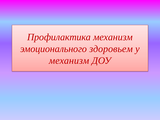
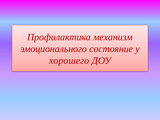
здоровьем: здоровьем -> состояние (111, 49)
механизм: механизм -> хорошего (69, 61)
